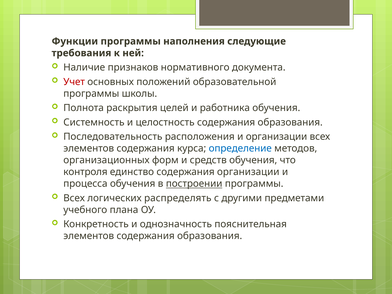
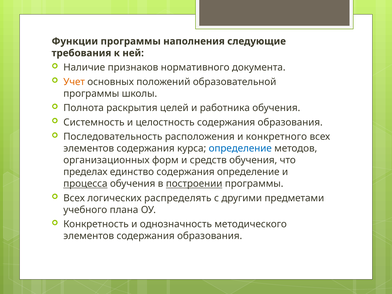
Учет colour: red -> orange (74, 82)
и организации: организации -> конкретного (276, 137)
контроля: контроля -> пределах (85, 172)
содержания организации: организации -> определение (248, 172)
процесса underline: none -> present (85, 184)
пояснительная: пояснительная -> методического (251, 224)
